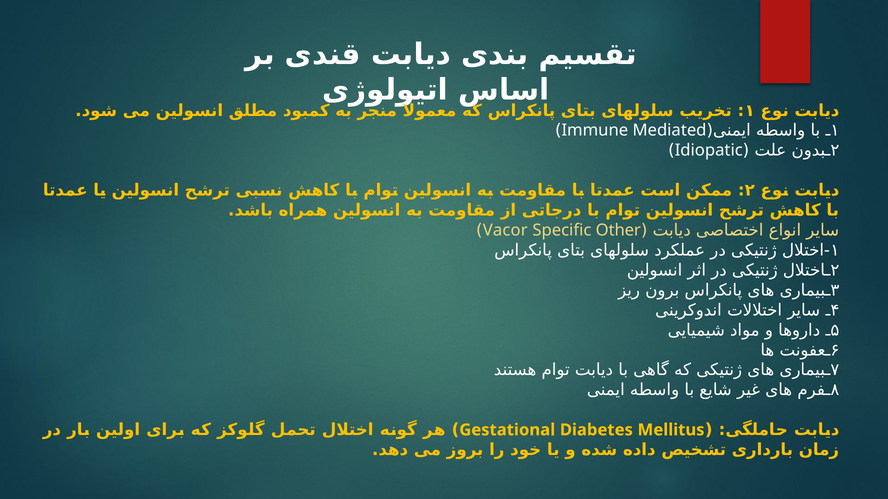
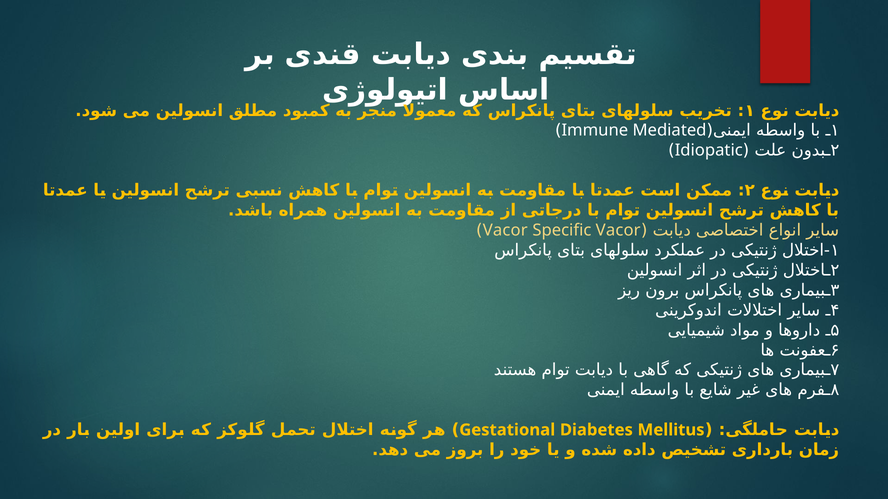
Specific Other: Other -> Vacor (618, 231)
